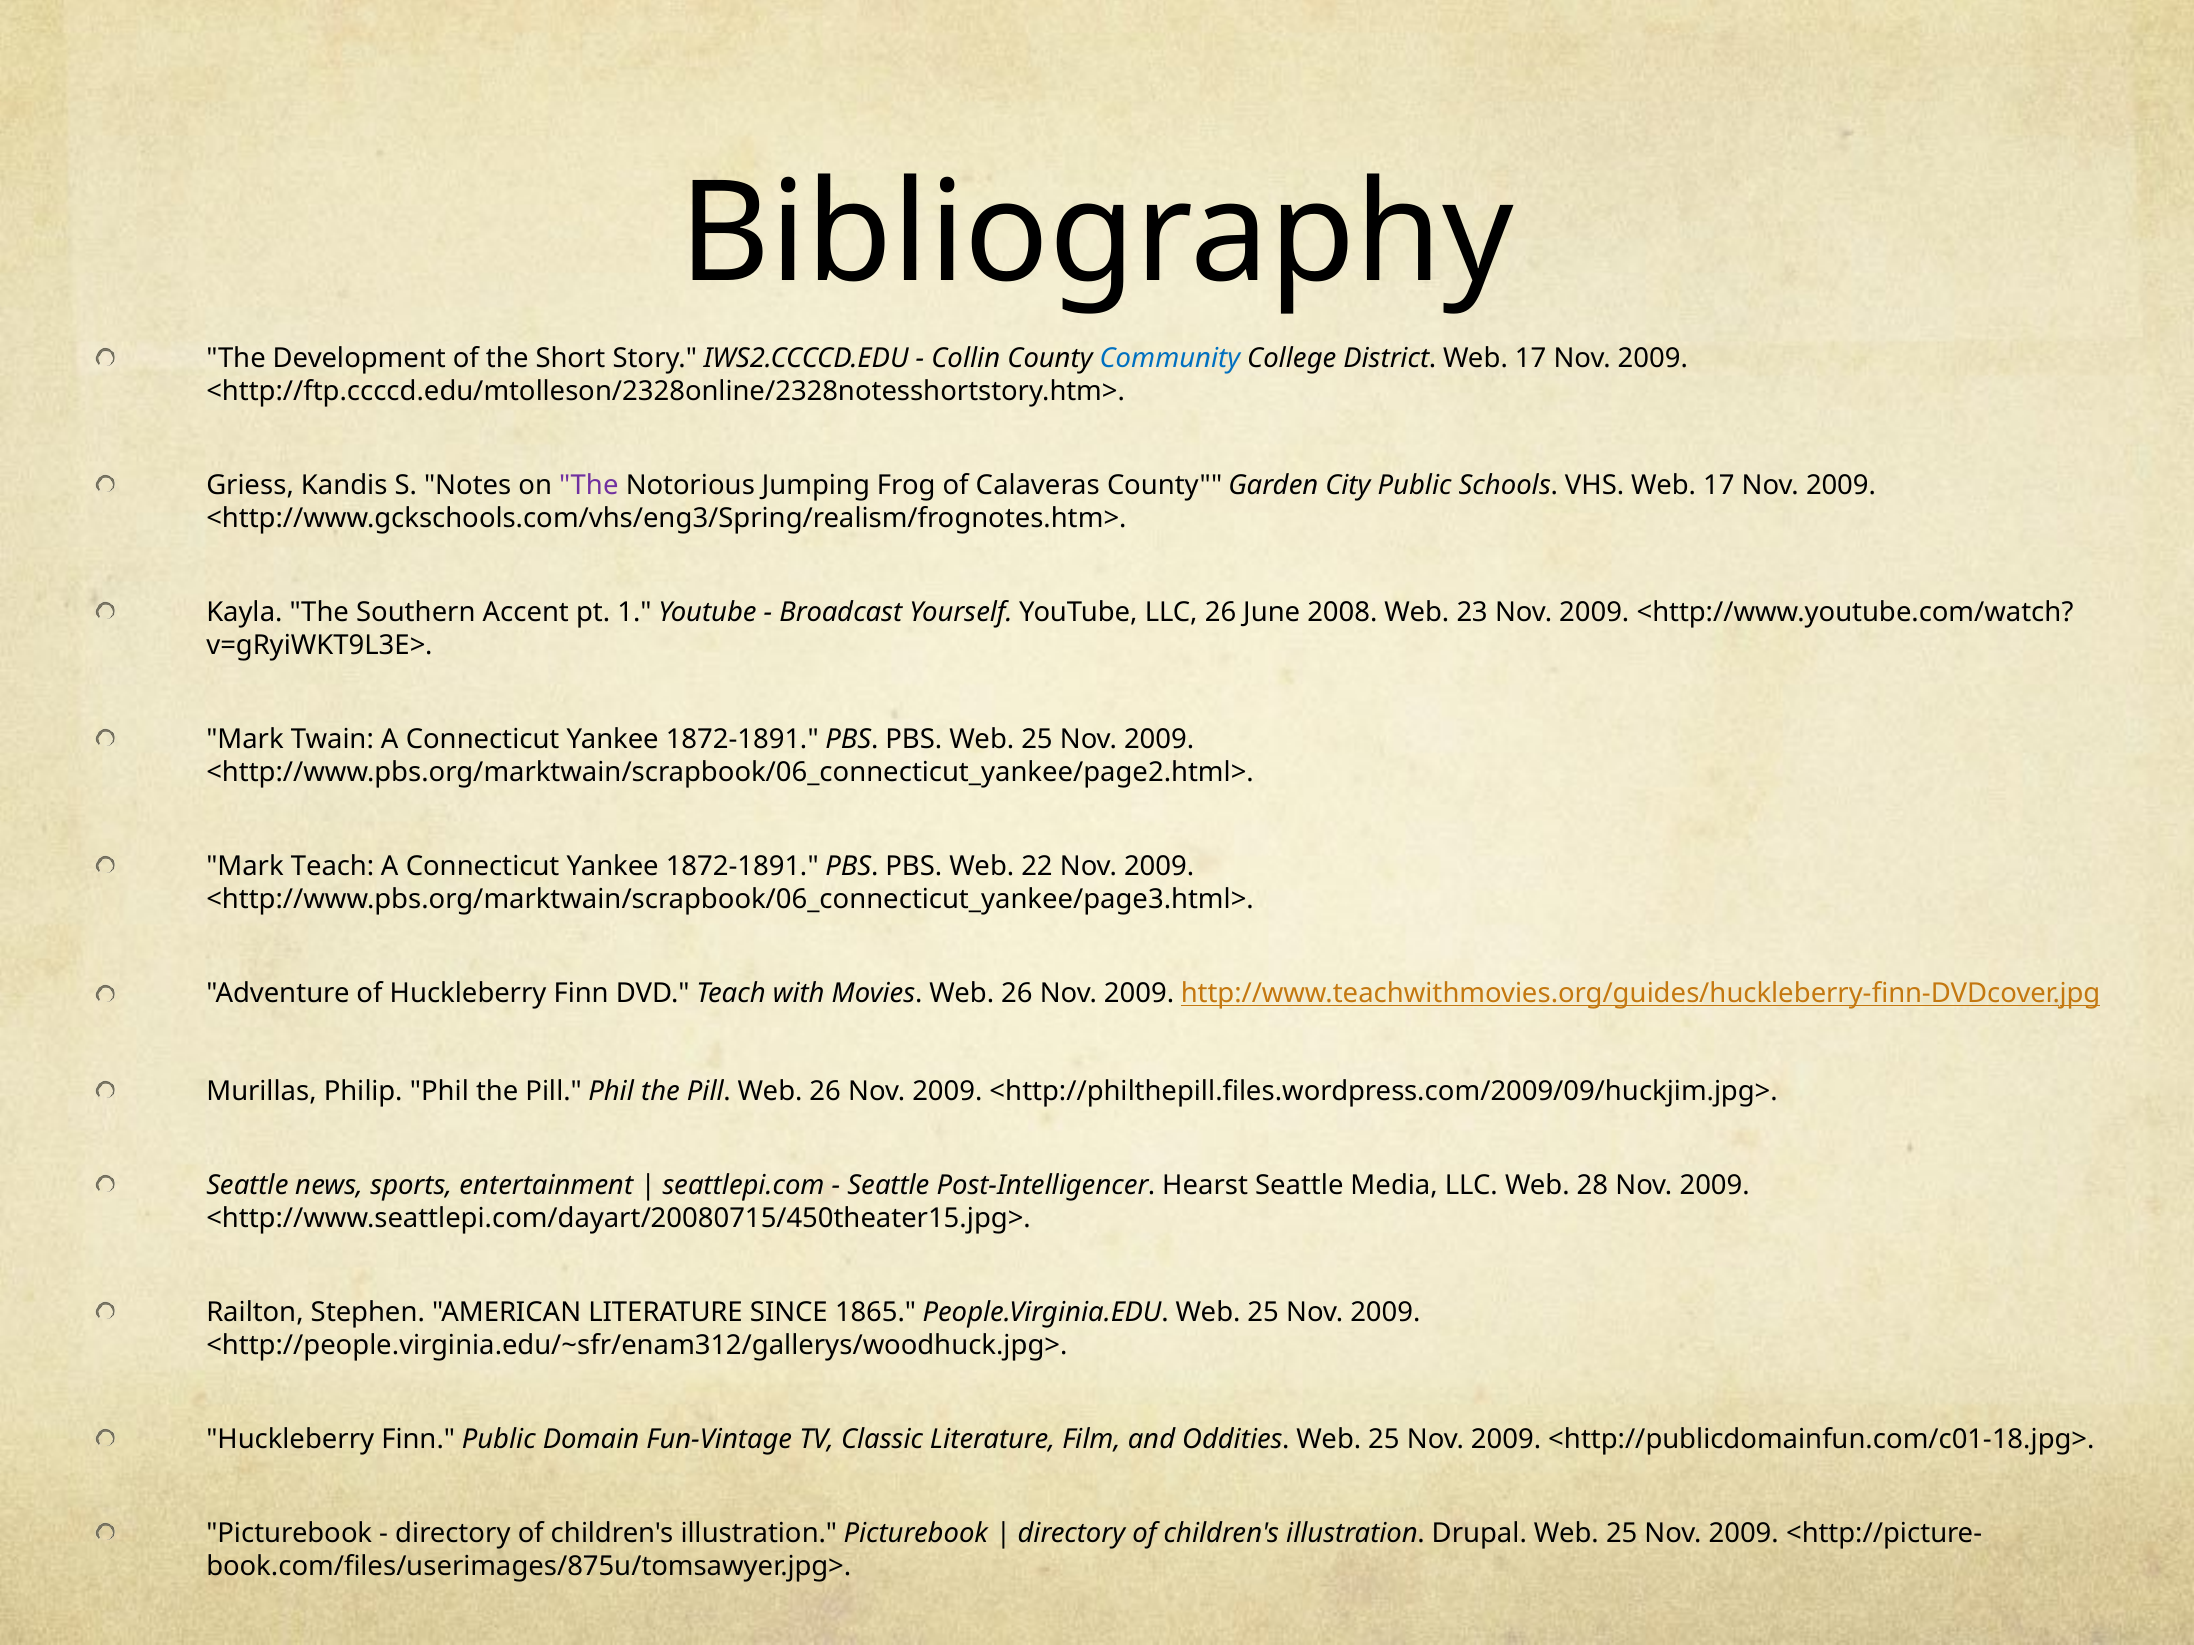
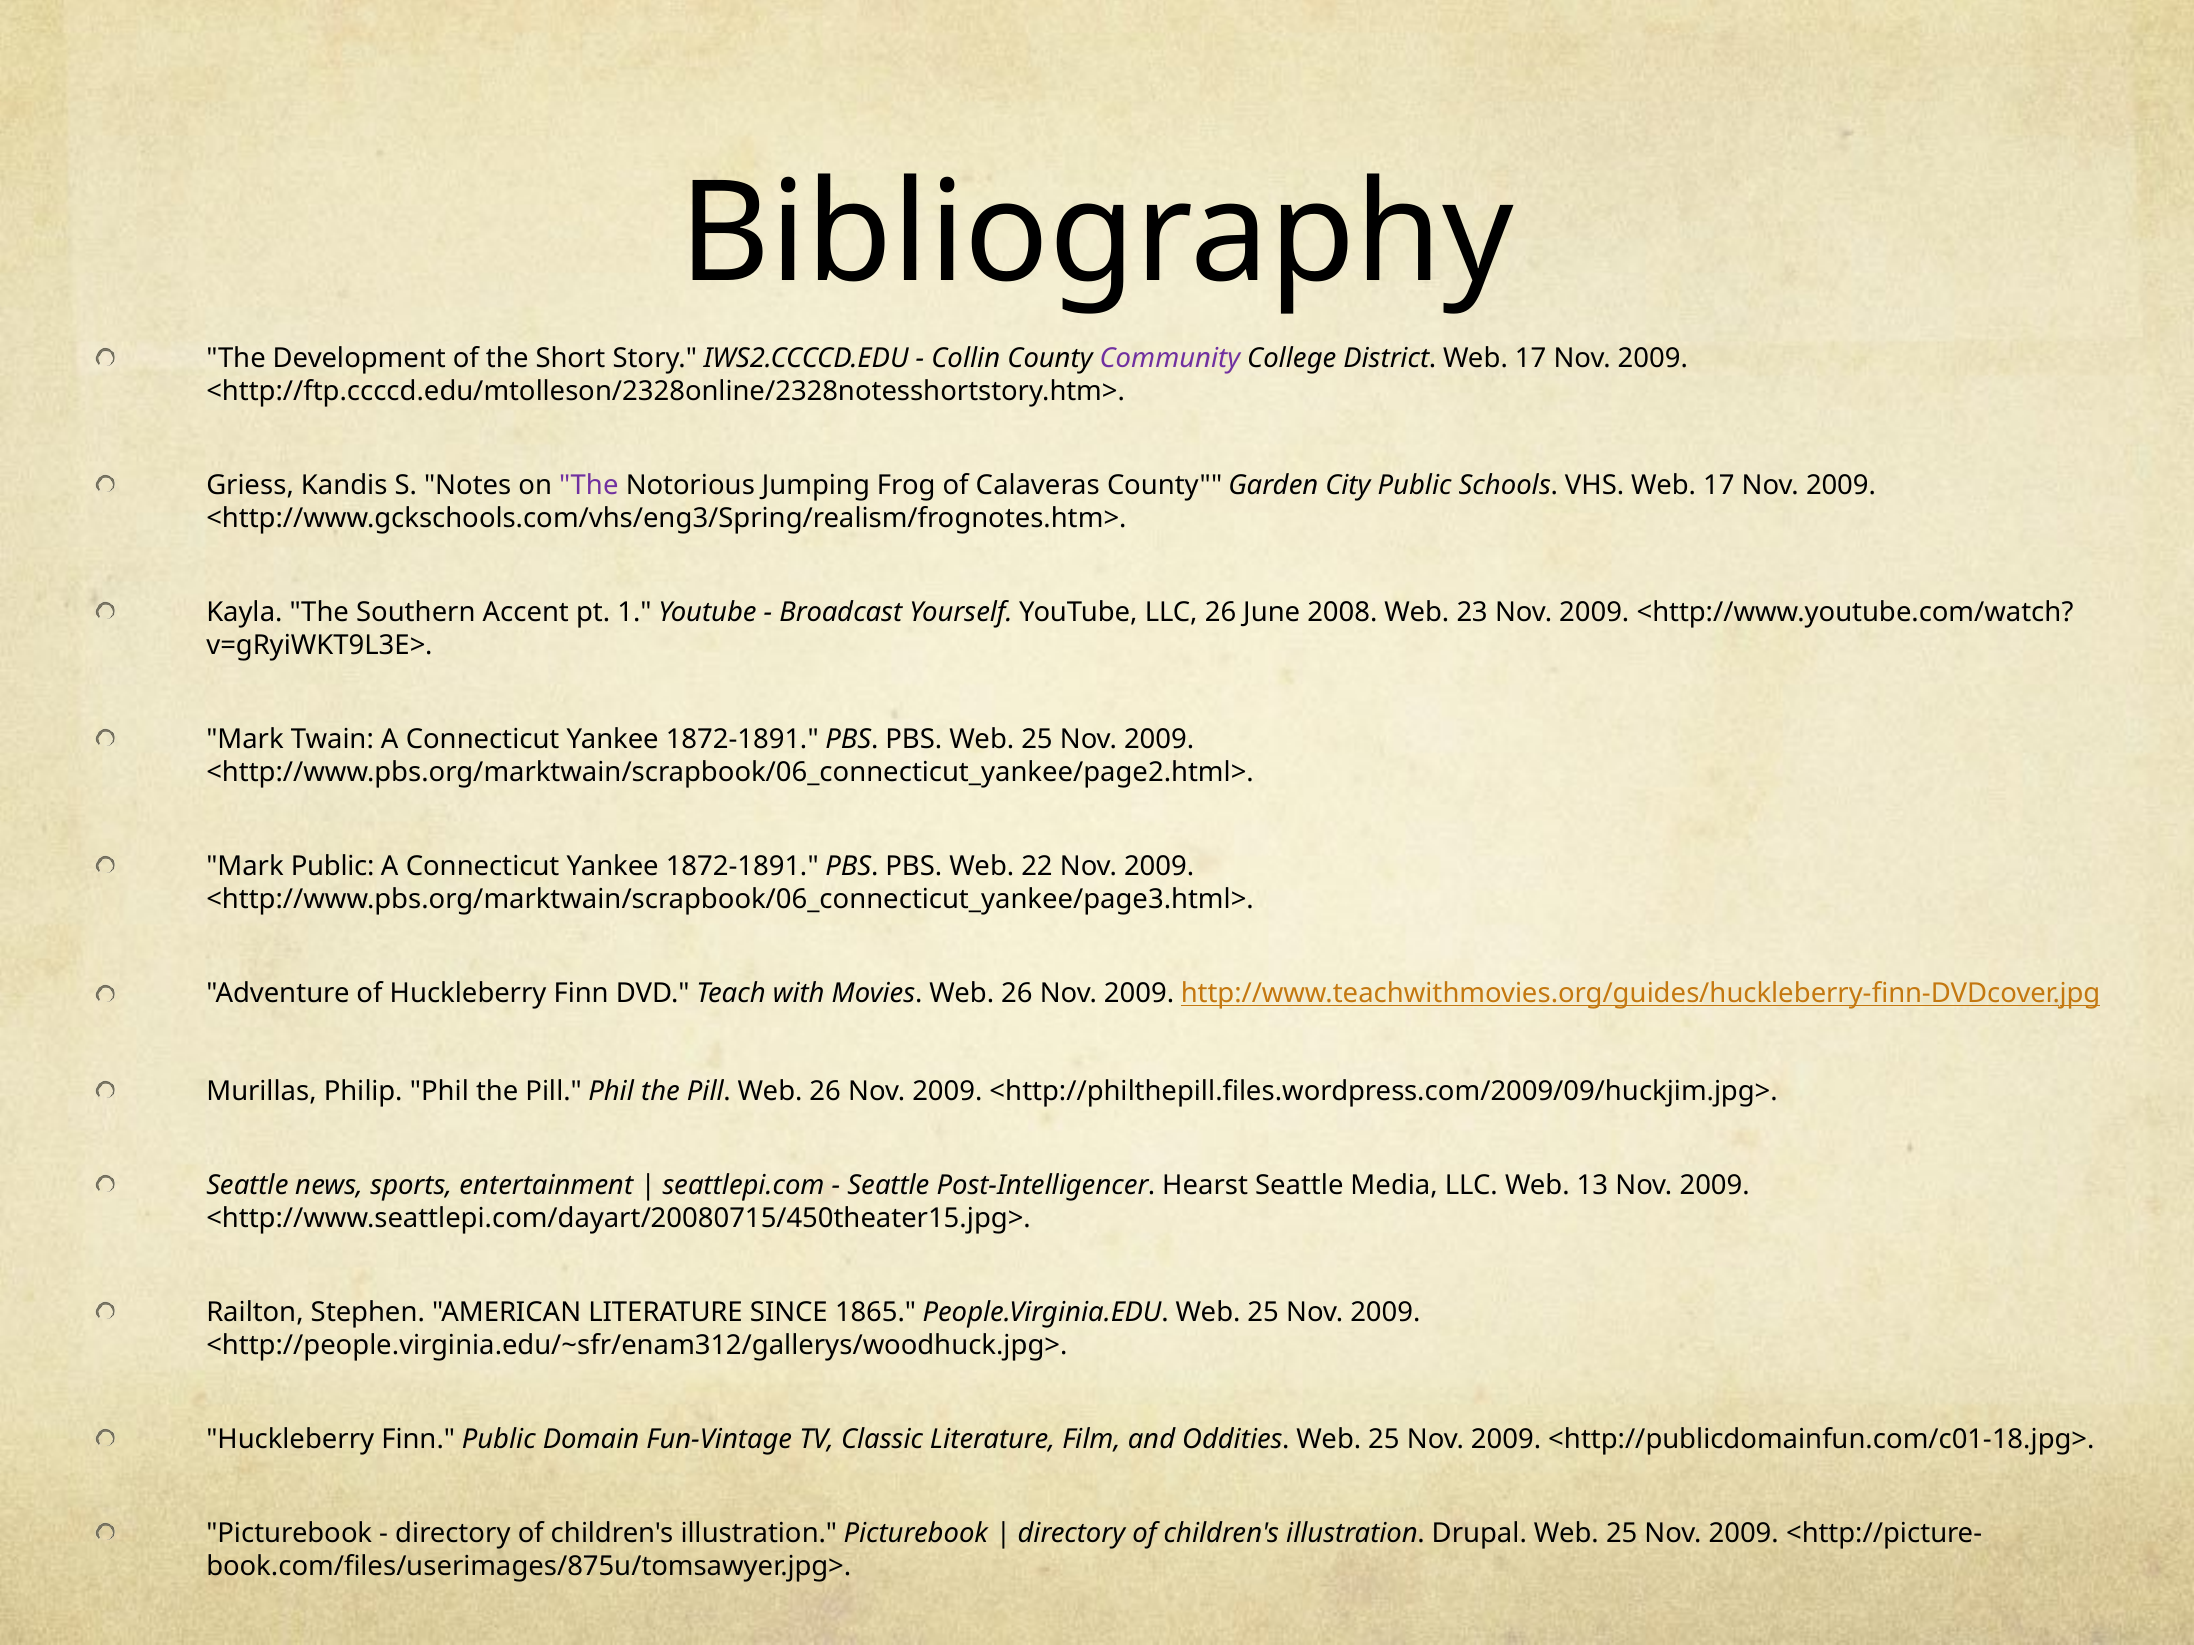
Community colour: blue -> purple (1170, 358)
Mark Teach: Teach -> Public (333, 866)
28: 28 -> 13 (1592, 1186)
